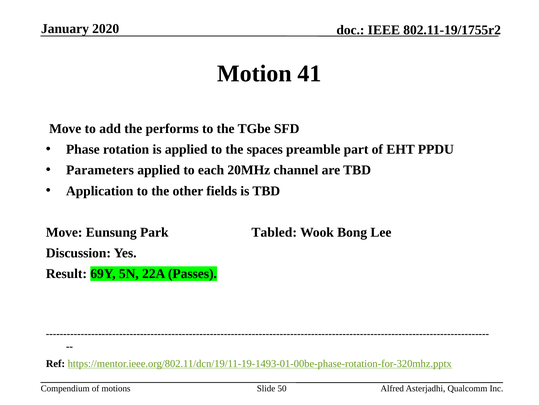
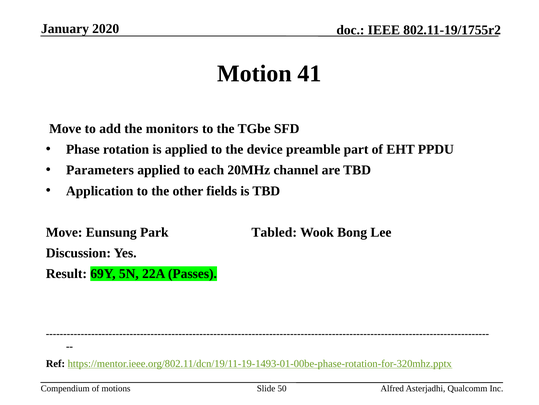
performs: performs -> monitors (172, 129)
spaces: spaces -> device (265, 149)
